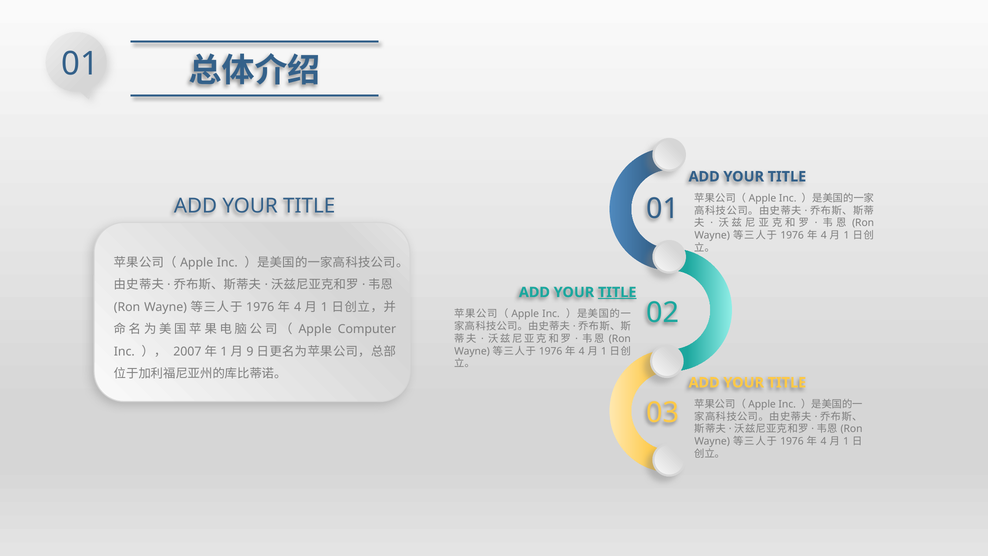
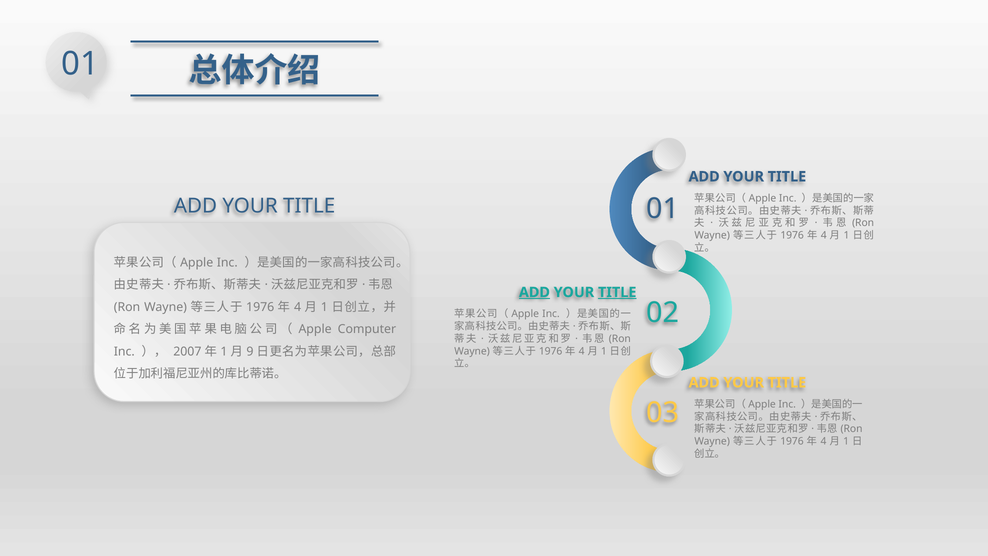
ADD underline: none -> present (534, 292)
